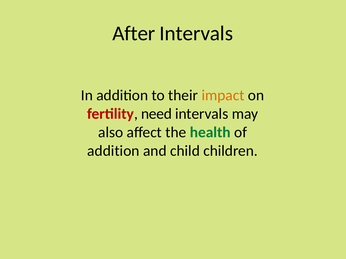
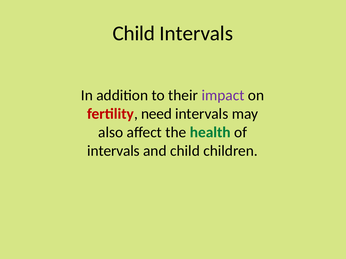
After: After -> Child (134, 33)
impact colour: orange -> purple (223, 96)
addition: addition -> intervals (113, 151)
